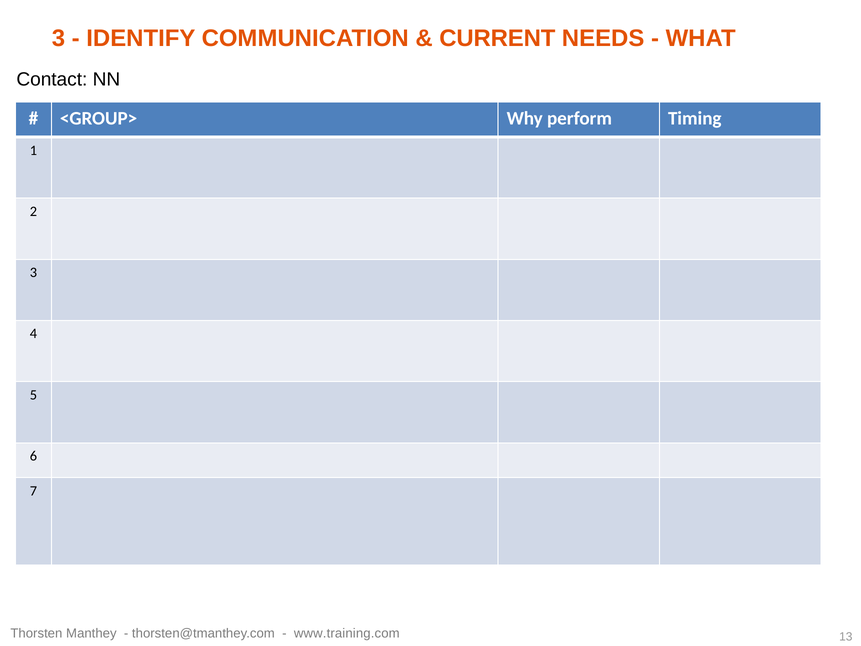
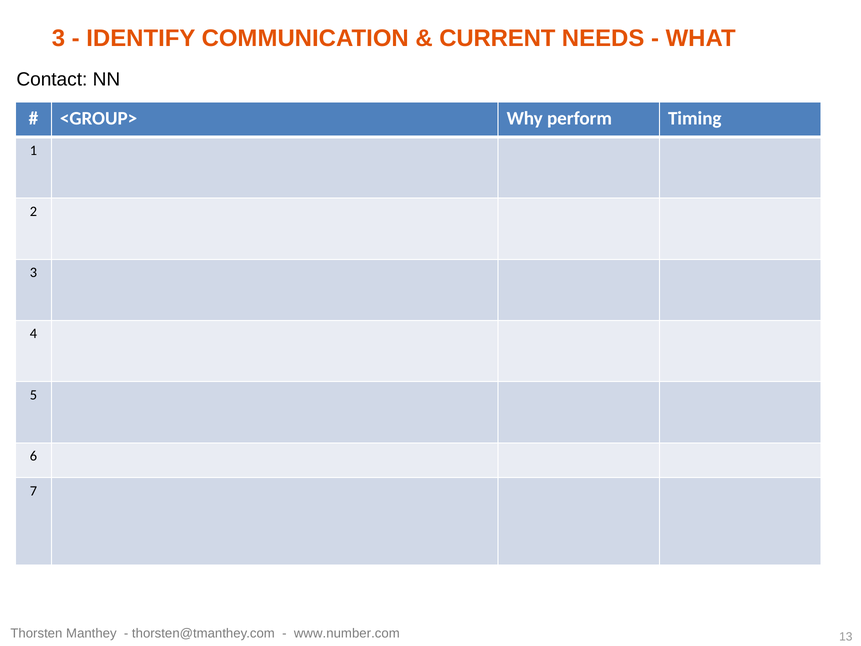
www.training.com: www.training.com -> www.number.com (347, 633)
